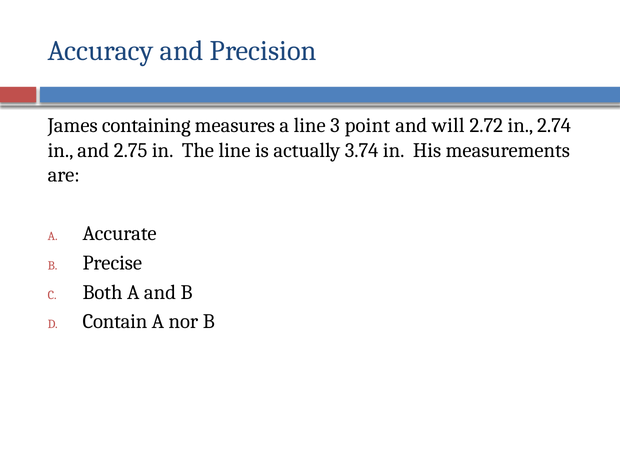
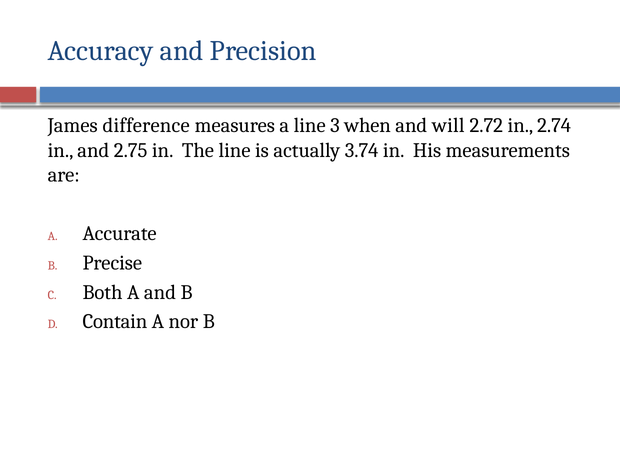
containing: containing -> difference (146, 125)
point: point -> when (368, 125)
